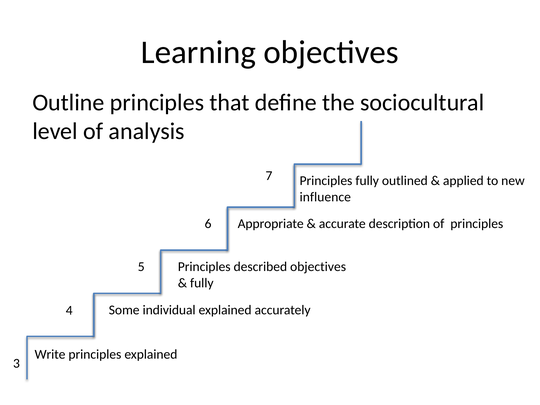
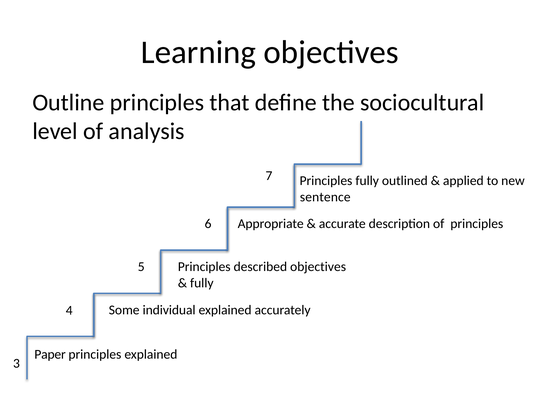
influence: influence -> sentence (325, 197)
Write: Write -> Paper (50, 354)
